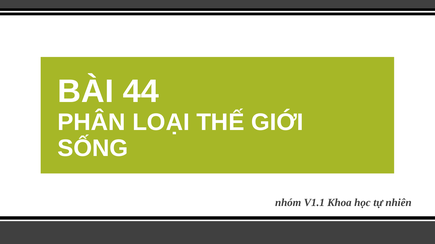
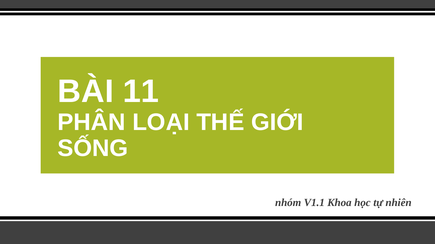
44: 44 -> 11 (141, 92)
